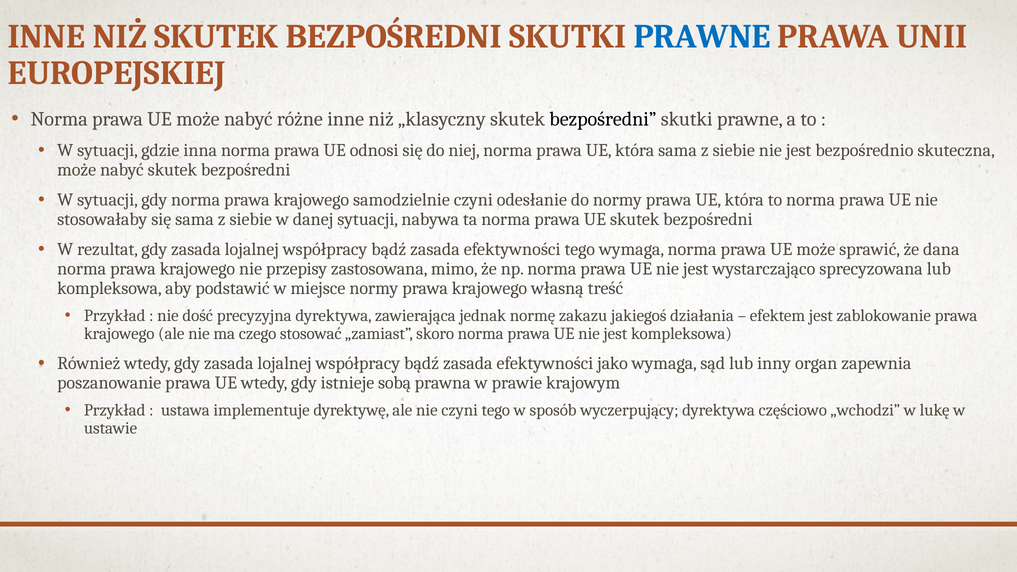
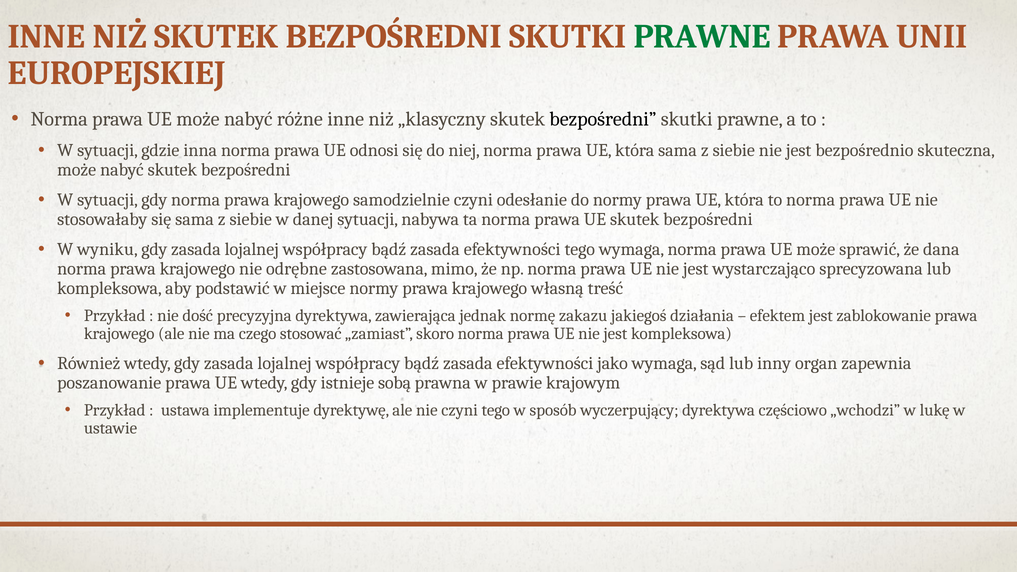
PRAWNE colour: blue -> green (702, 36)
rezultat: rezultat -> wyniku (107, 249)
przepisy: przepisy -> odrębne (296, 269)
